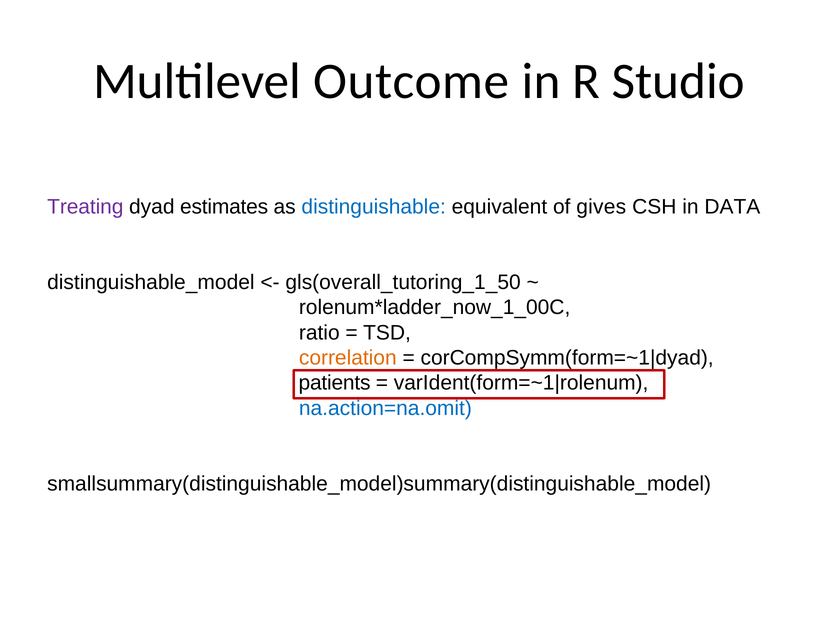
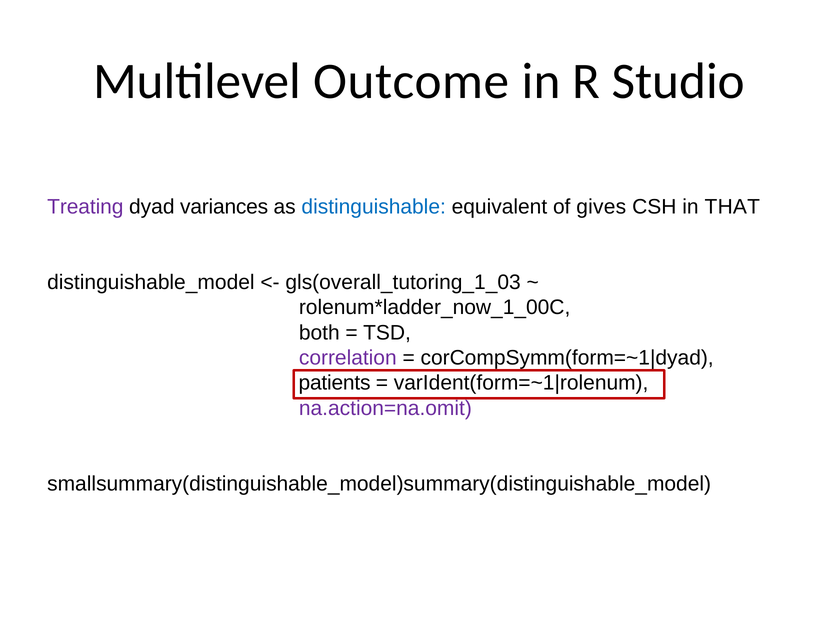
estimates: estimates -> variances (224, 207)
DATA: DATA -> THAT (732, 207)
gls(overall_tutoring_1_50: gls(overall_tutoring_1_50 -> gls(overall_tutoring_1_03 (403, 282)
ratio: ratio -> both (319, 333)
correlation colour: orange -> purple (348, 358)
na.action=na.omit colour: blue -> purple (385, 408)
